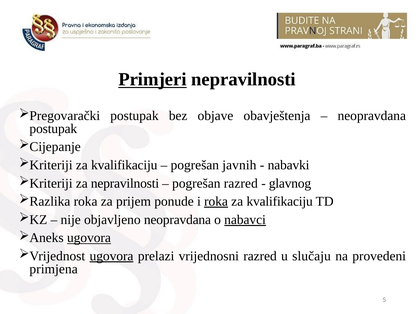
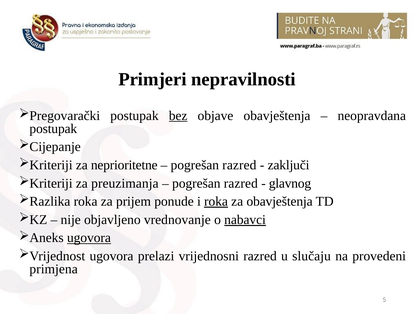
Primjeri underline: present -> none (152, 79)
bez underline: none -> present (178, 116)
kvalifikaciju: kvalifikaciju -> neprioritetne (124, 165)
javnih: javnih -> razred (239, 165)
nabavki: nabavki -> zaključi (289, 165)
za nepravilnosti: nepravilnosti -> preuzimanja (125, 183)
kvalifikaciju: kvalifikaciju -> obavještenja (280, 202)
objavljeno neopravdana: neopravdana -> vrednovanje (177, 220)
ugovora underline: present -> none (112, 256)
